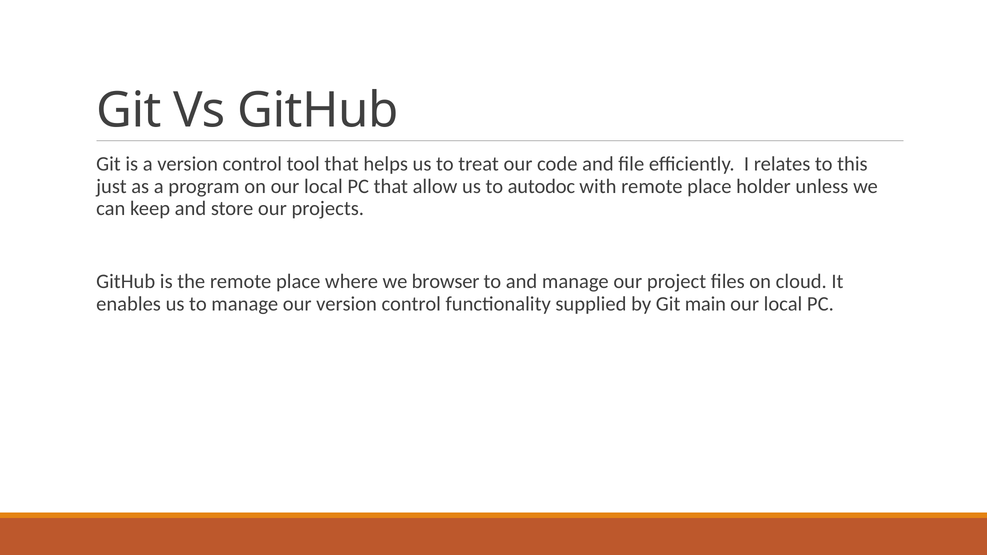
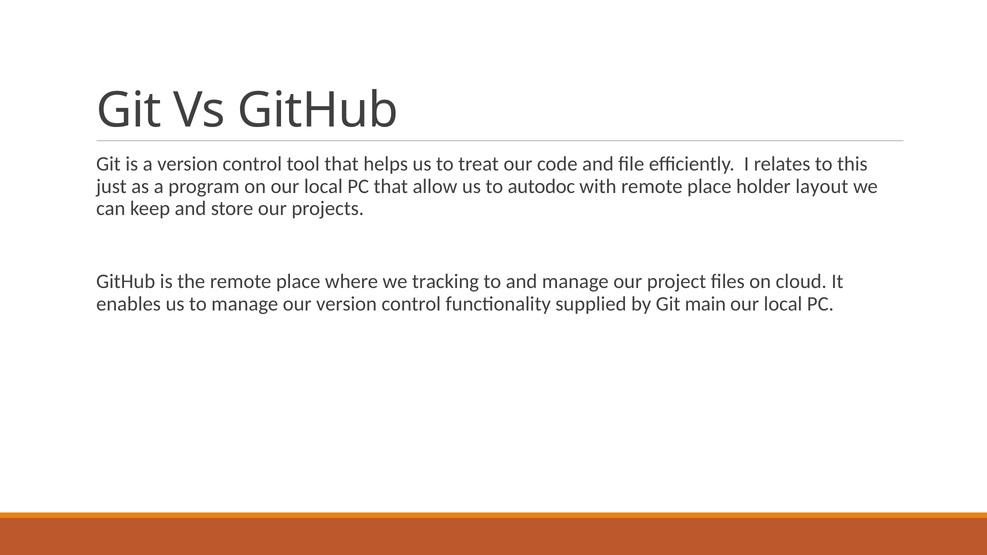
unless: unless -> layout (822, 186)
browser: browser -> tracking (446, 282)
